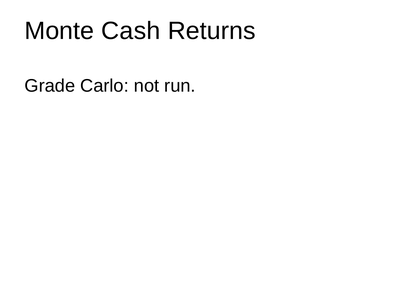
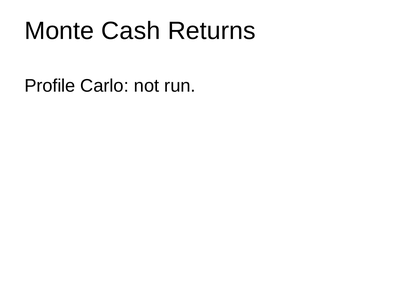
Grade: Grade -> Profile (50, 86)
